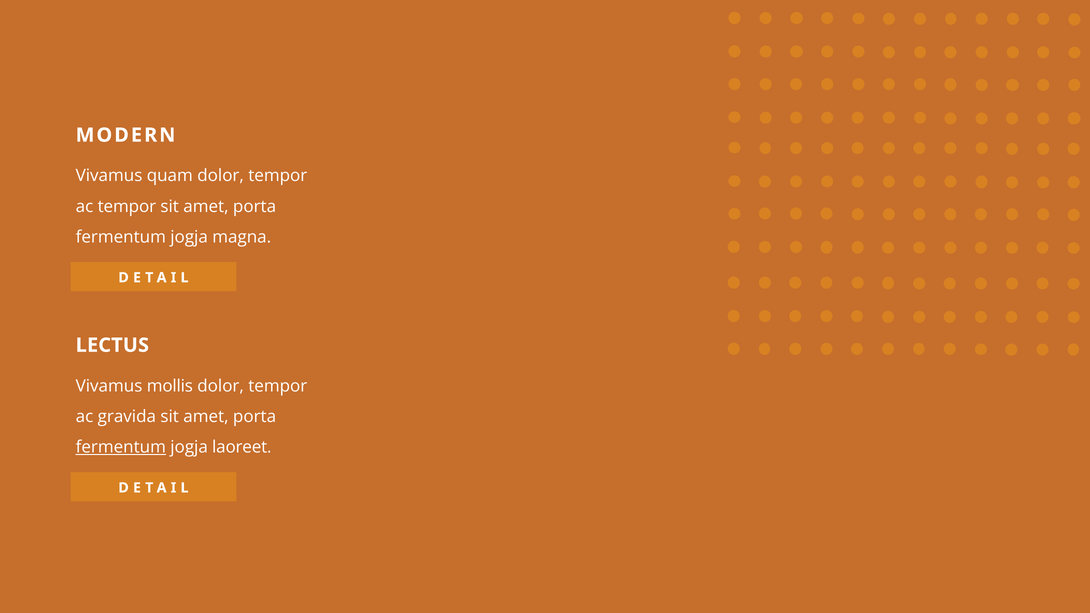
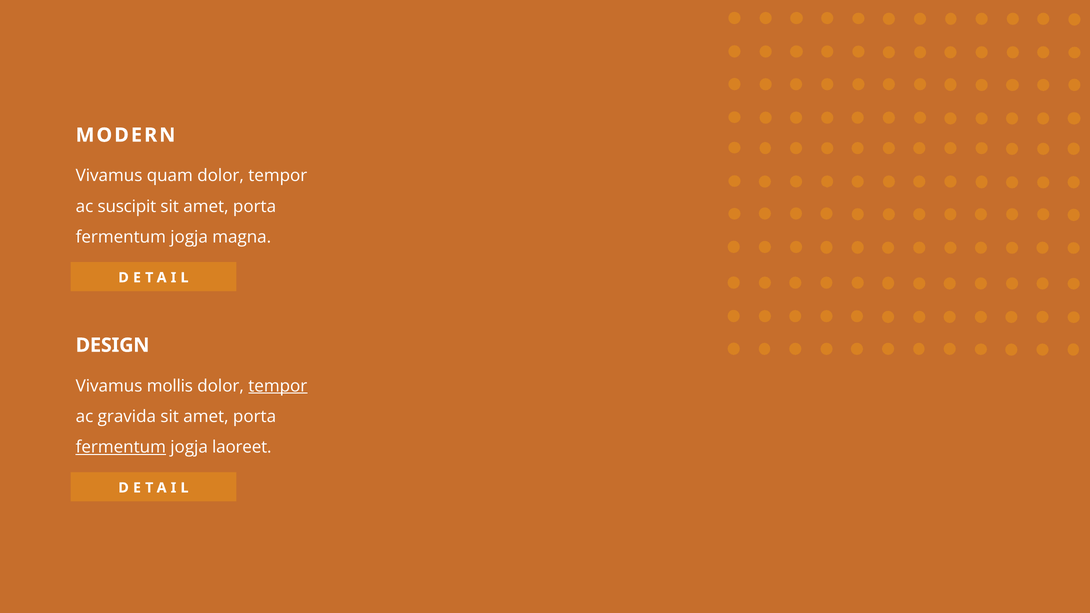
ac tempor: tempor -> suscipit (127, 206)
LECTUS: LECTUS -> DESIGN (113, 345)
tempor underline: none -> present (278, 386)
